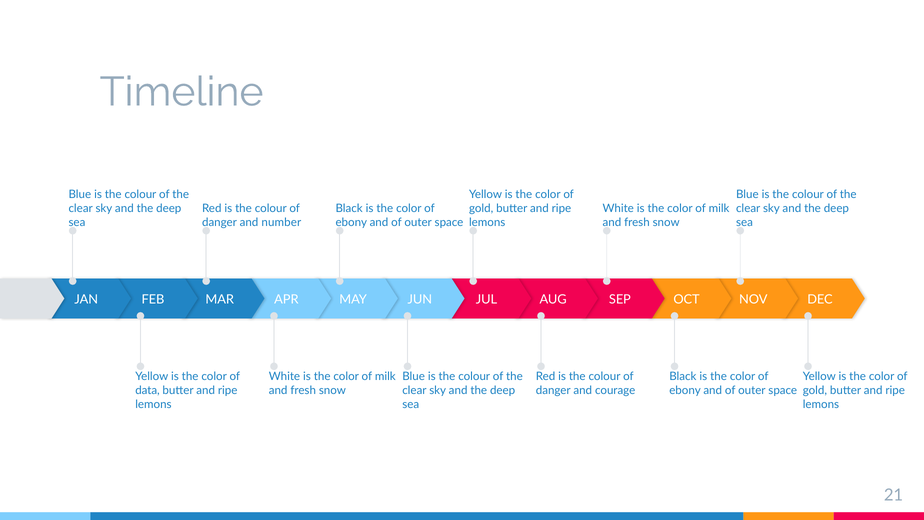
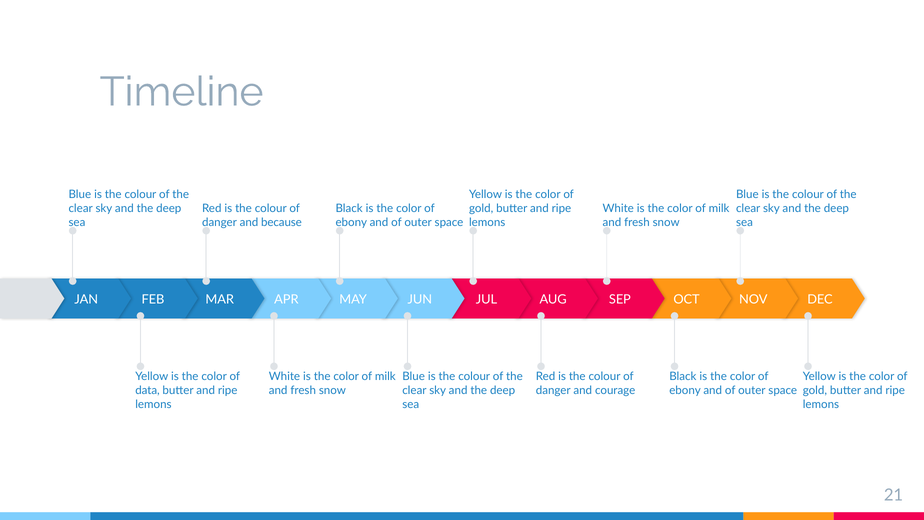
number: number -> because (281, 222)
